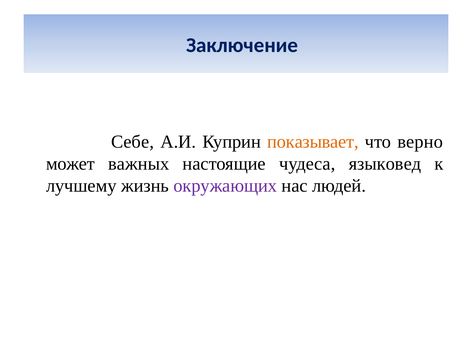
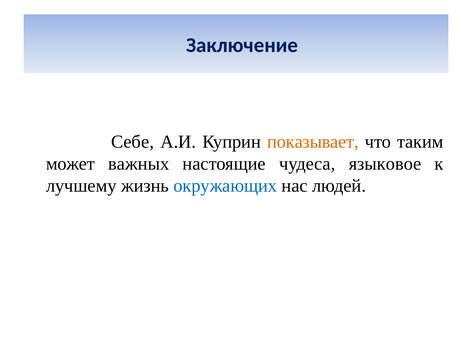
верно: верно -> таким (420, 142)
языковед: языковед -> языковое (385, 164)
окружающих colour: purple -> blue (225, 186)
